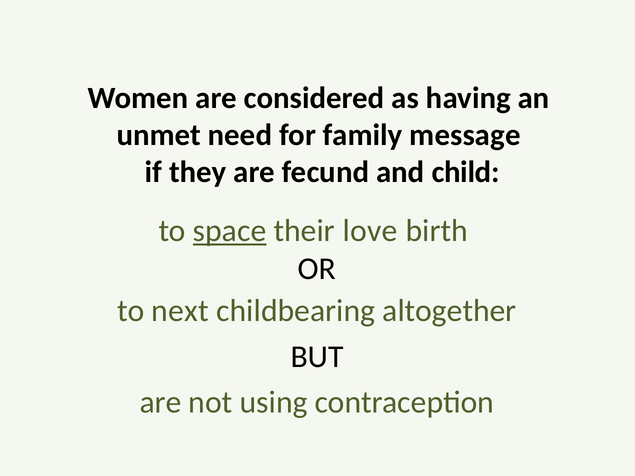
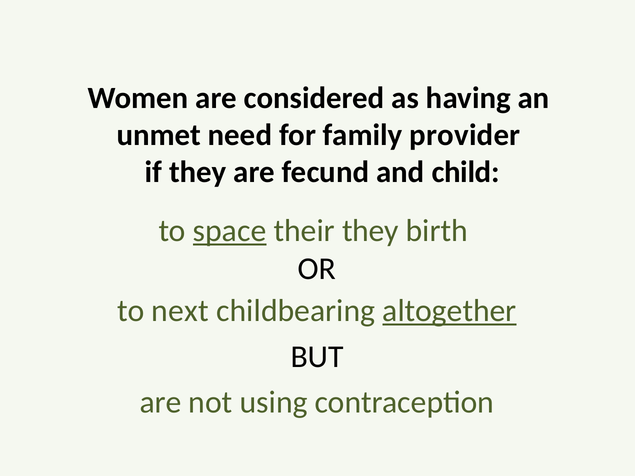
message: message -> provider (465, 135)
their love: love -> they (370, 231)
altogether underline: none -> present (449, 311)
